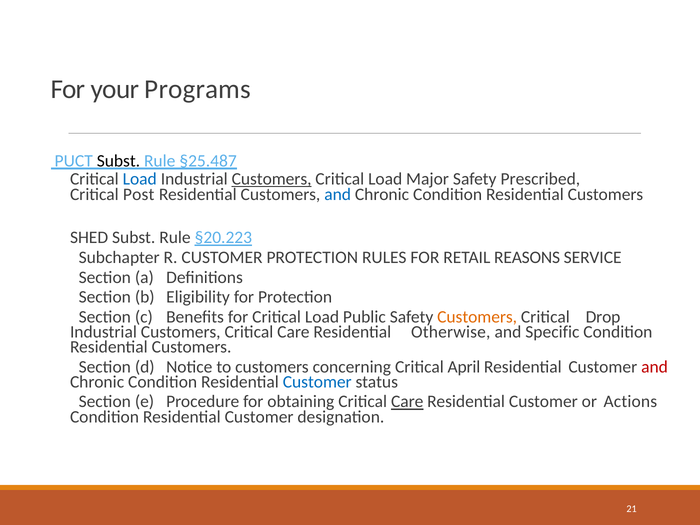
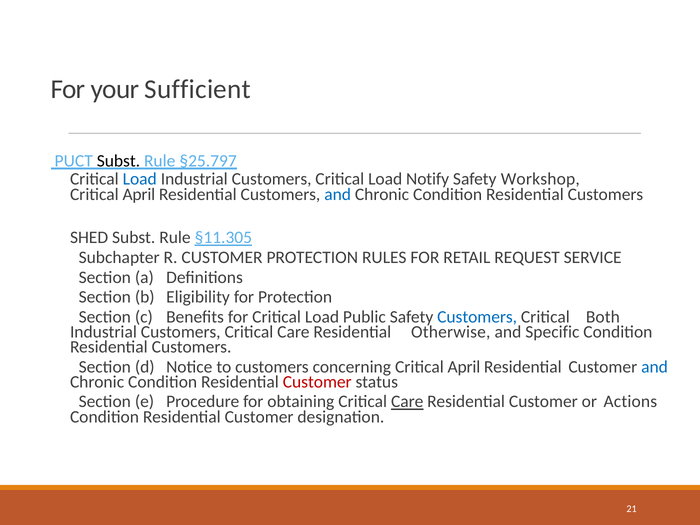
Programs: Programs -> Sufficient (198, 89)
§25.487: §25.487 -> §25.797 (208, 161)
Customers underline: present -> none (272, 179)
Major: Major -> Notify (428, 179)
Prescribed: Prescribed -> Workshop (540, 179)
Post: Post -> April (139, 194)
§20.223: §20.223 -> §11.305 (223, 238)
REASONS: REASONS -> REQUEST (527, 258)
Customers colour: orange -> blue (477, 317)
Drop: Drop -> Both (603, 317)
and colour: red -> blue (655, 367)
Customer colour: blue -> red (317, 382)
